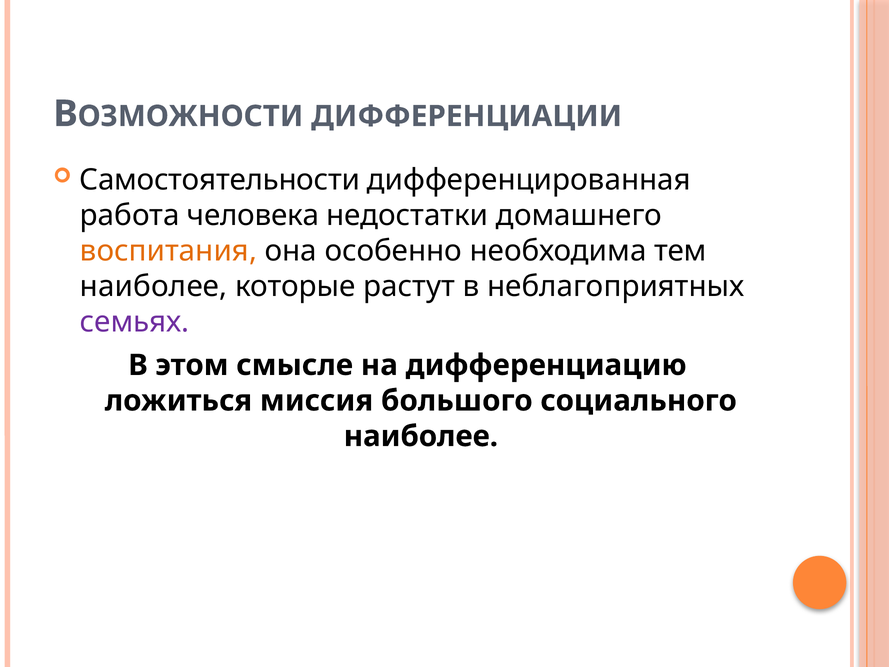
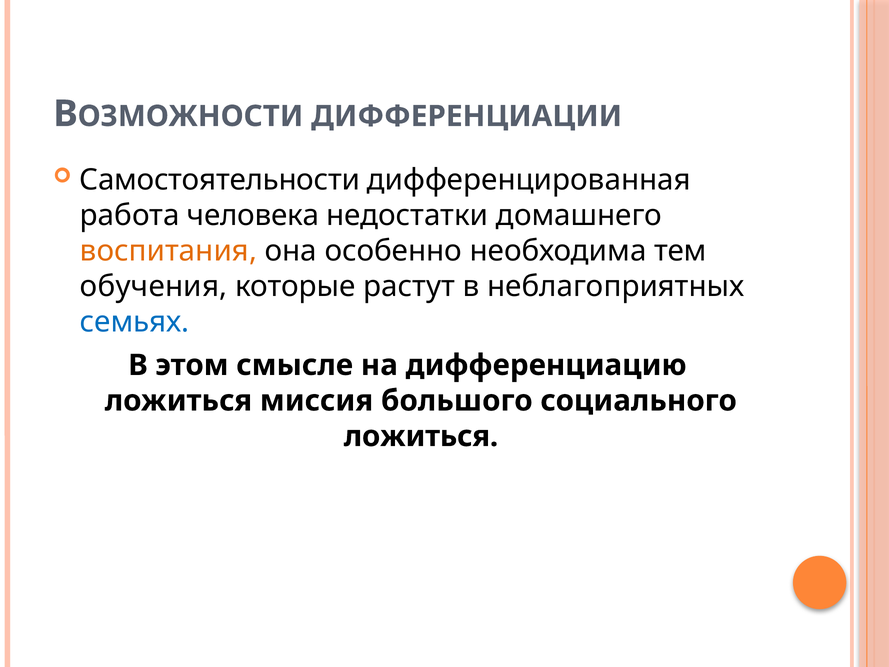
наиболее: наиболее -> обучения (154, 286)
семьях colour: purple -> blue (134, 322)
наиболее: наиболее -> ложиться (421, 436)
